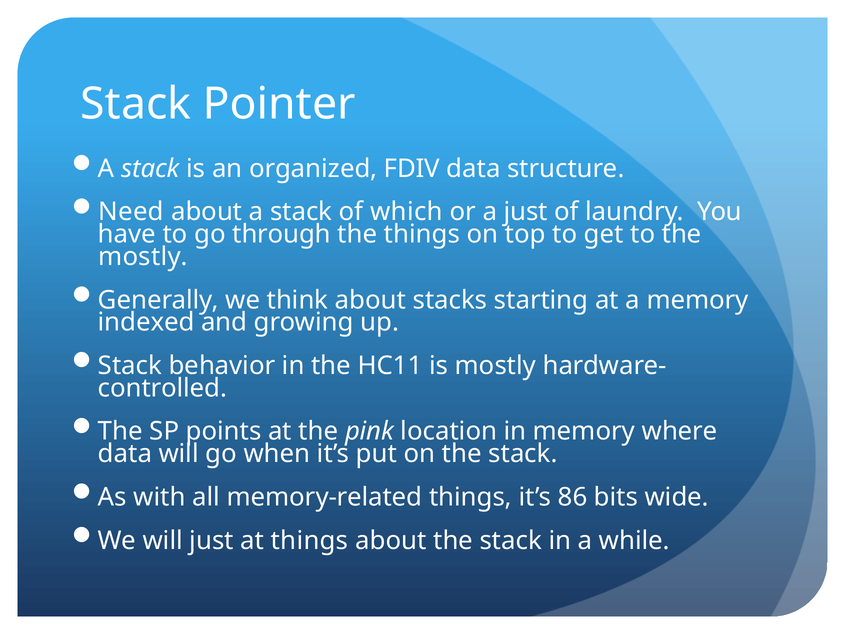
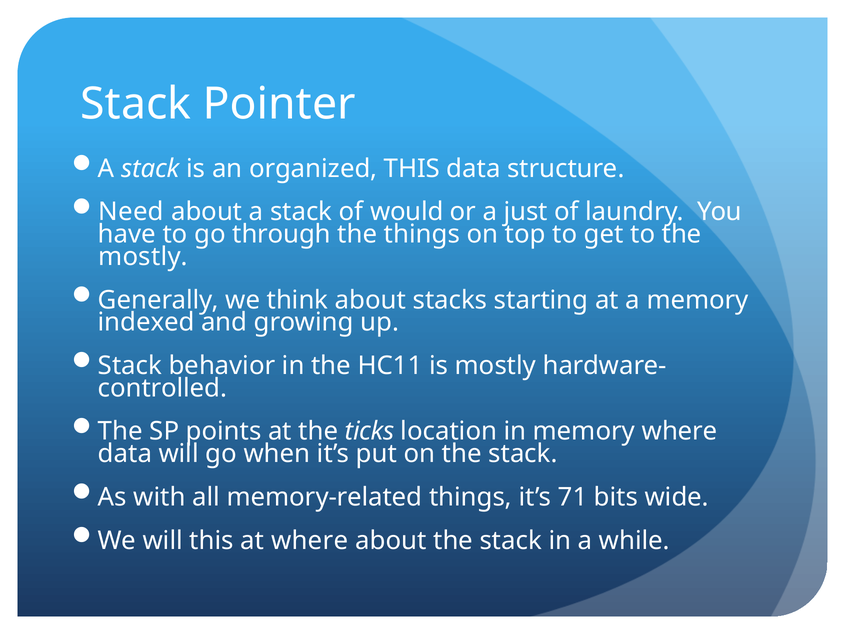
organized FDIV: FDIV -> THIS (412, 168)
which: which -> would (407, 212)
pink: pink -> ticks (370, 431)
86: 86 -> 71 (573, 497)
will just: just -> this (212, 540)
at things: things -> where (310, 540)
